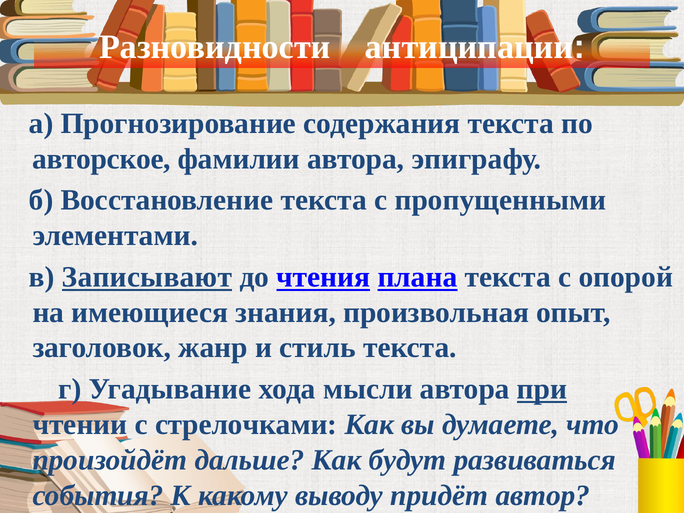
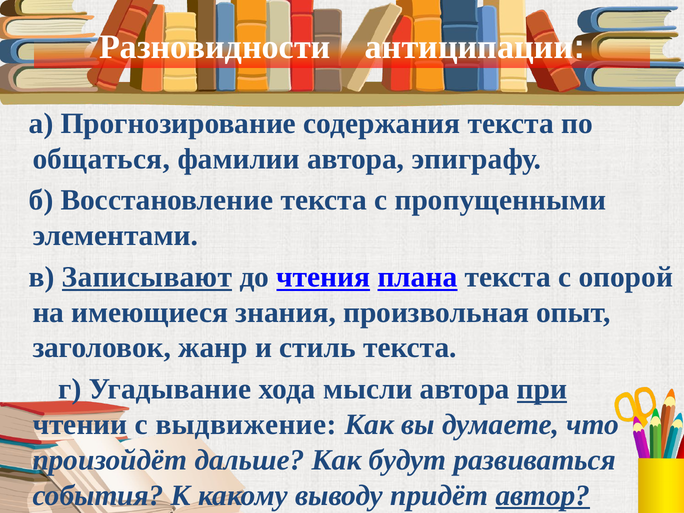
авторское: авторское -> общаться (101, 159)
стрелочками: стрелочками -> выдвижение (246, 425)
автор underline: none -> present (543, 495)
